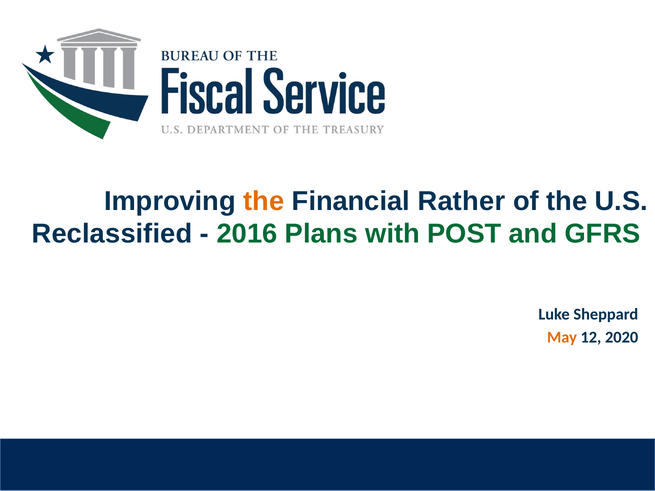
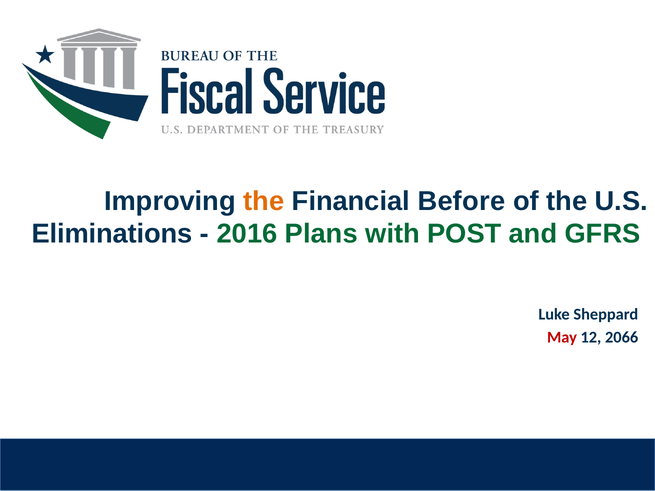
Rather: Rather -> Before (461, 201)
Reclassified: Reclassified -> Eliminations (112, 234)
May colour: orange -> red (562, 337)
2020: 2020 -> 2066 (622, 337)
